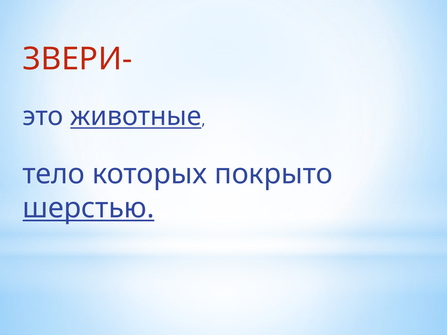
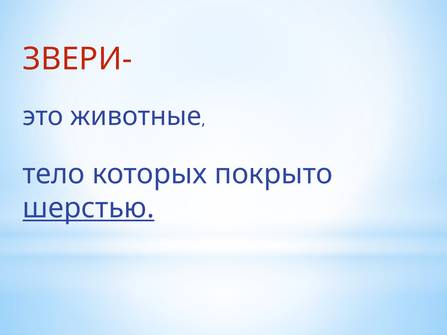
животные underline: present -> none (136, 117)
